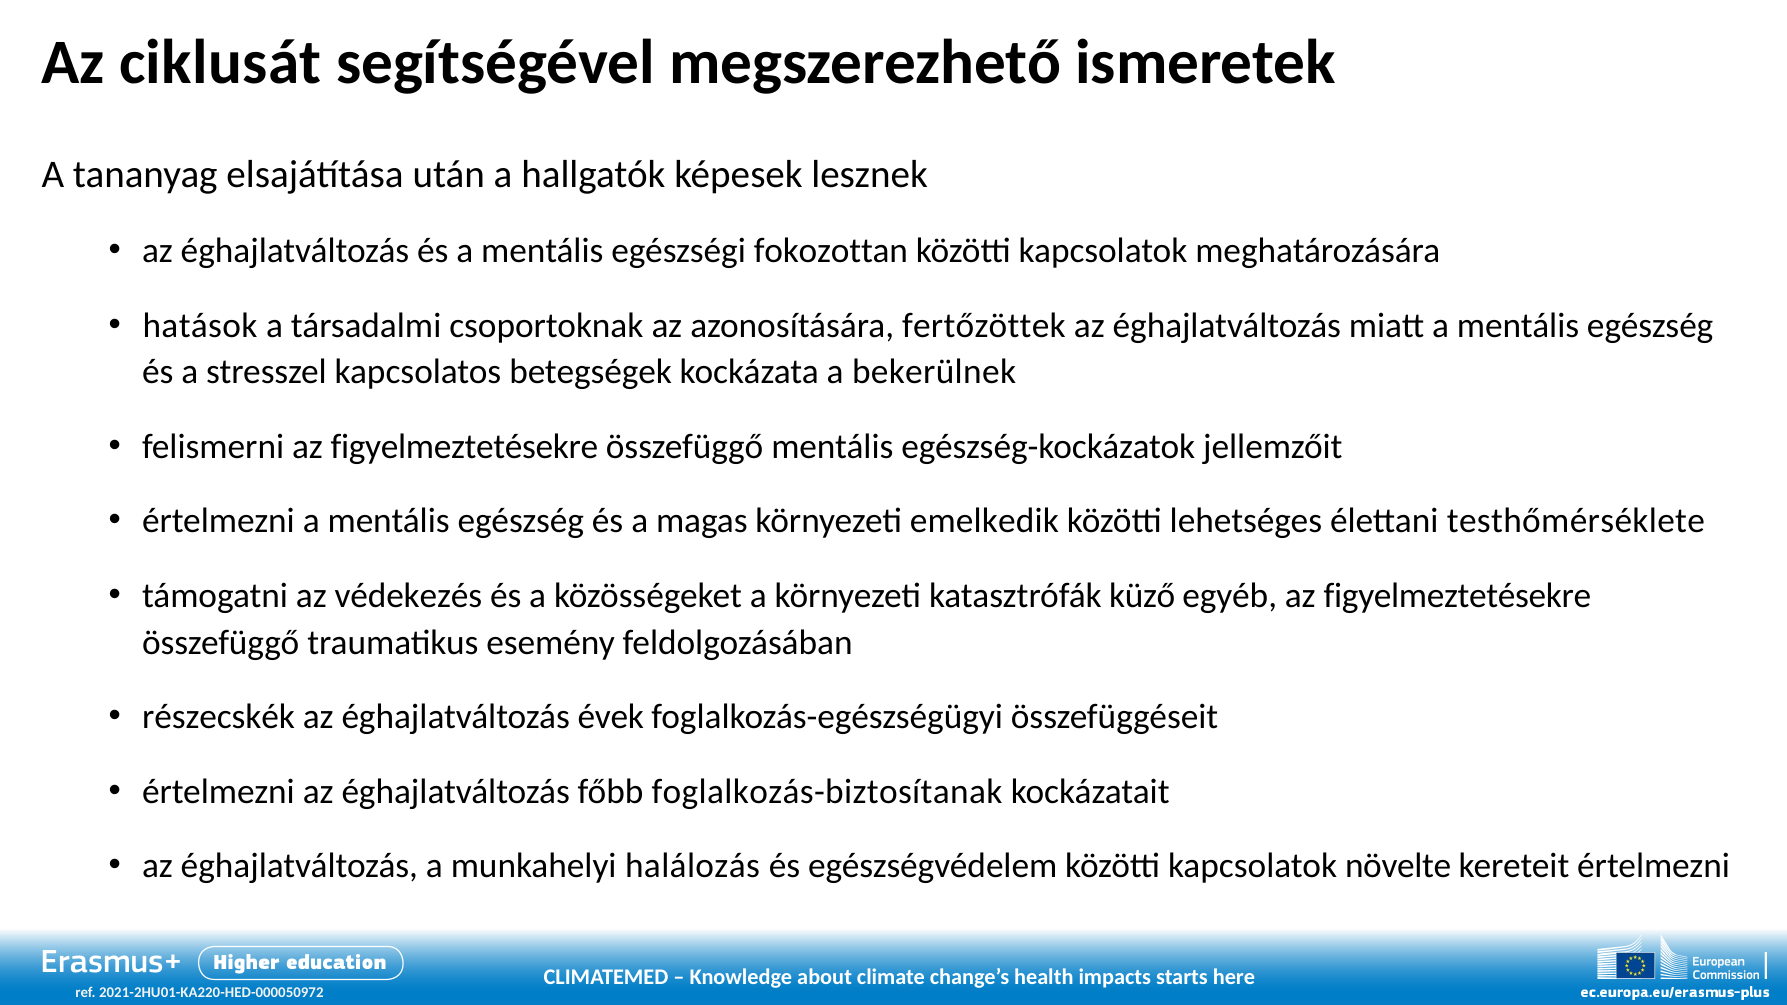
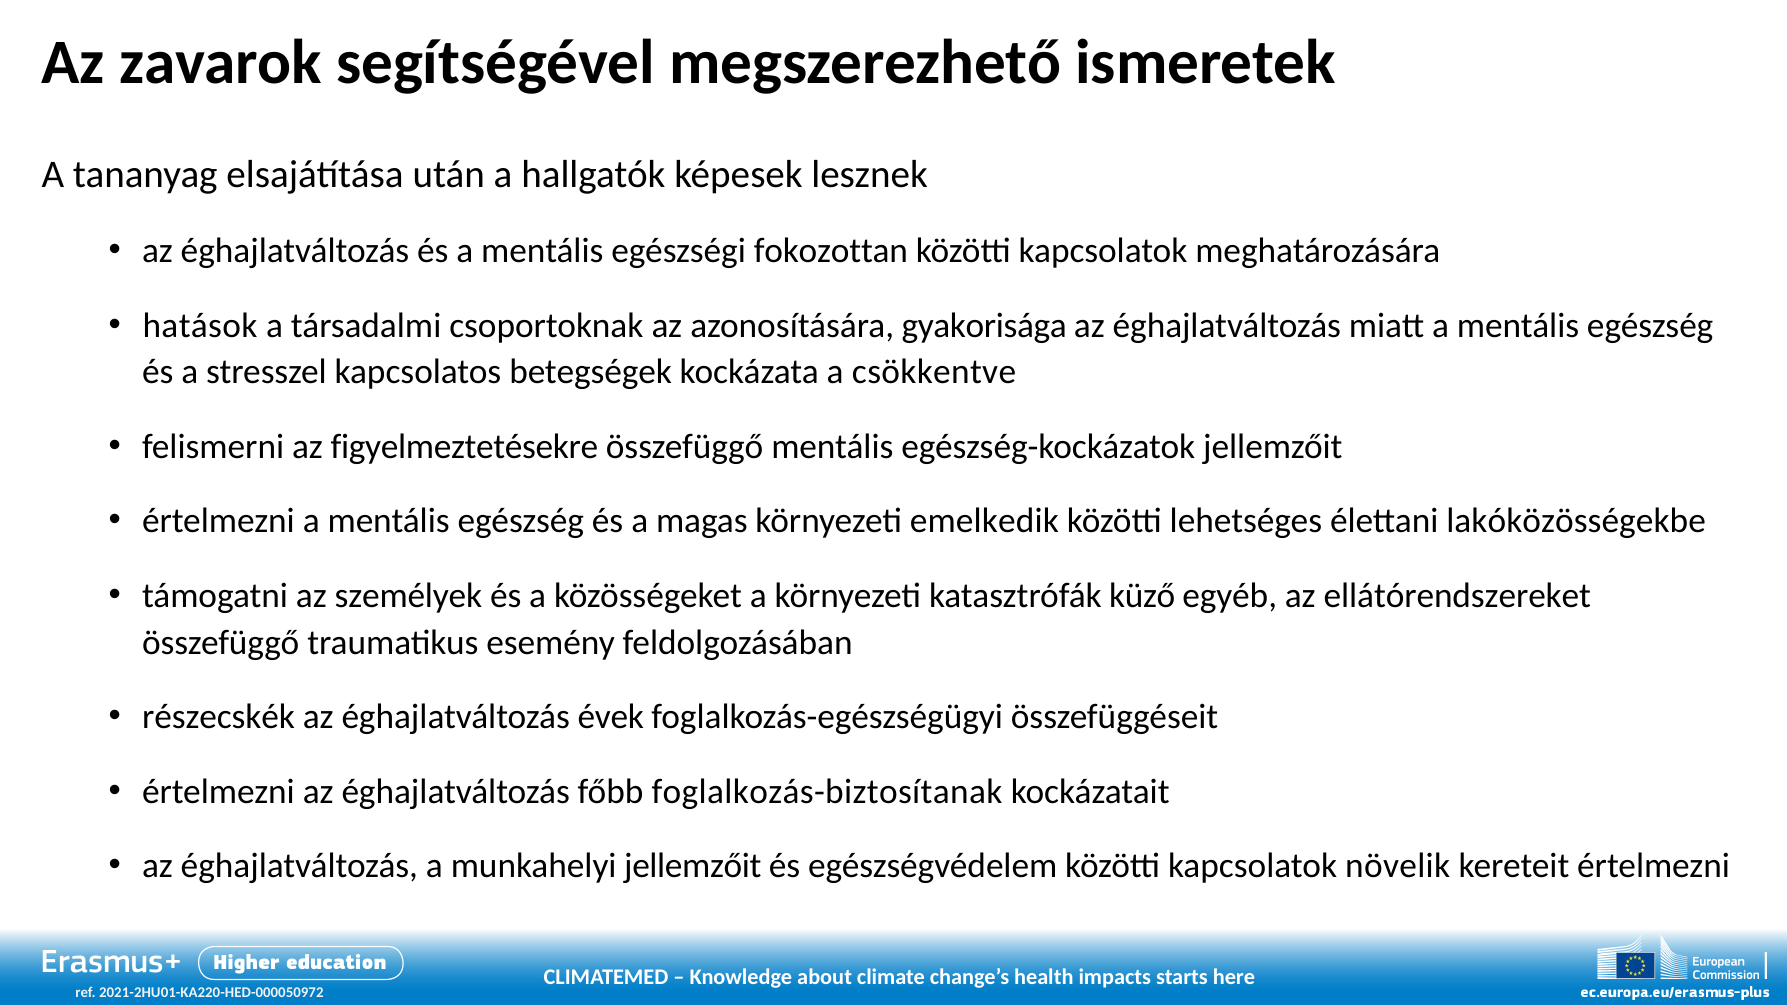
ciklusát: ciklusát -> zavarok (221, 63)
fertőzöttek: fertőzöttek -> gyakorisága (984, 326)
bekerülnek: bekerülnek -> csökkentve (934, 372)
testhőmérséklete: testhőmérséklete -> lakóközösségekbe (1576, 521)
védekezés: védekezés -> személyek (408, 596)
egyéb az figyelmeztetésekre: figyelmeztetésekre -> ellátórendszereket (1457, 596)
munkahelyi halálozás: halálozás -> jellemzőit (693, 866)
növelte: növelte -> növelik (1398, 866)
